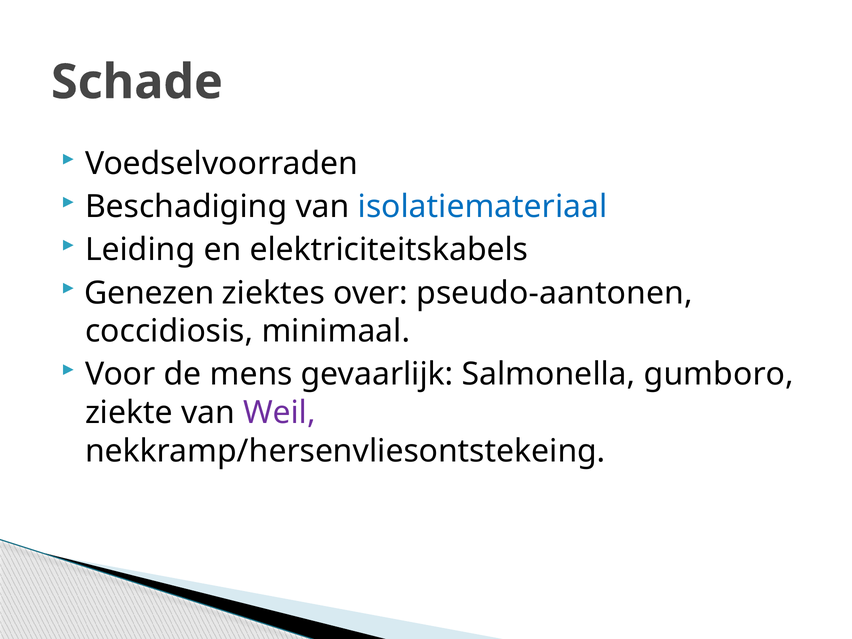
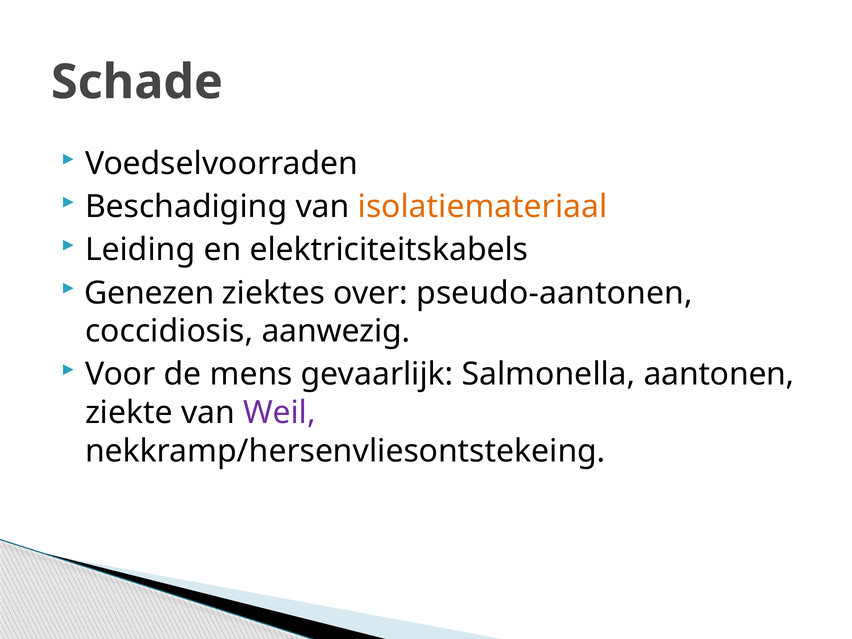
isolatiemateriaal colour: blue -> orange (483, 207)
minimaal: minimaal -> aanwezig (336, 331)
gumboro: gumboro -> aantonen (719, 374)
